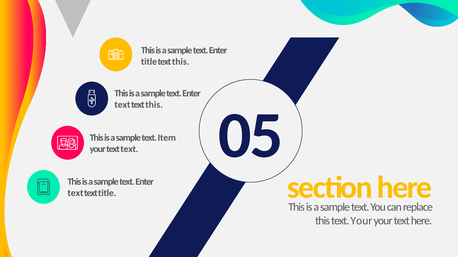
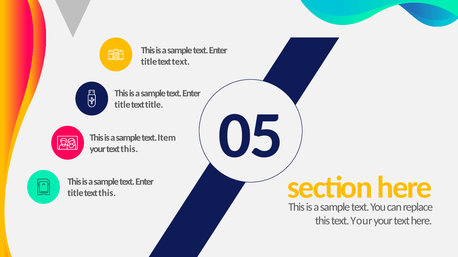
this: this -> text (181, 62)
text: text -> title (122, 105)
this: this -> title (154, 105)
your text text: text -> this (129, 149)
text: text -> title (75, 194)
title: title -> this (107, 194)
